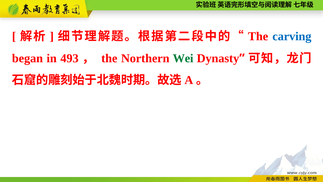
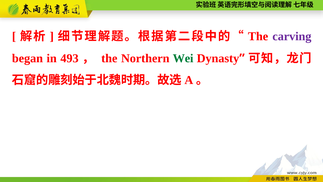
carving colour: blue -> purple (292, 36)
